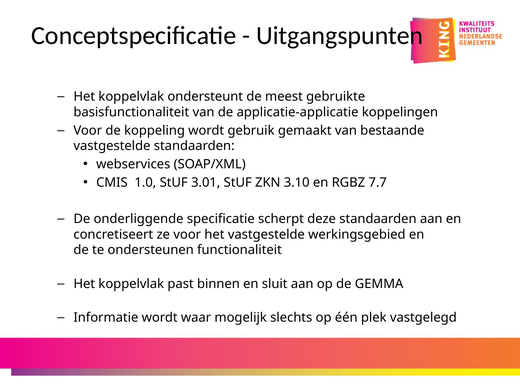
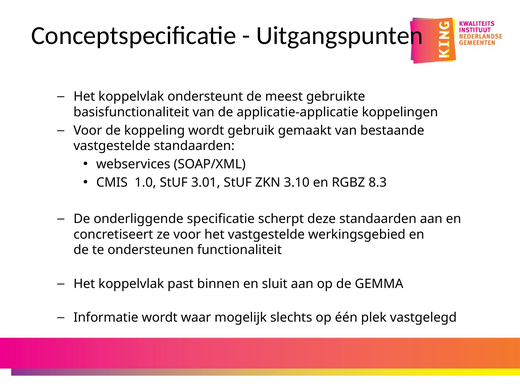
7.7: 7.7 -> 8.3 (378, 182)
